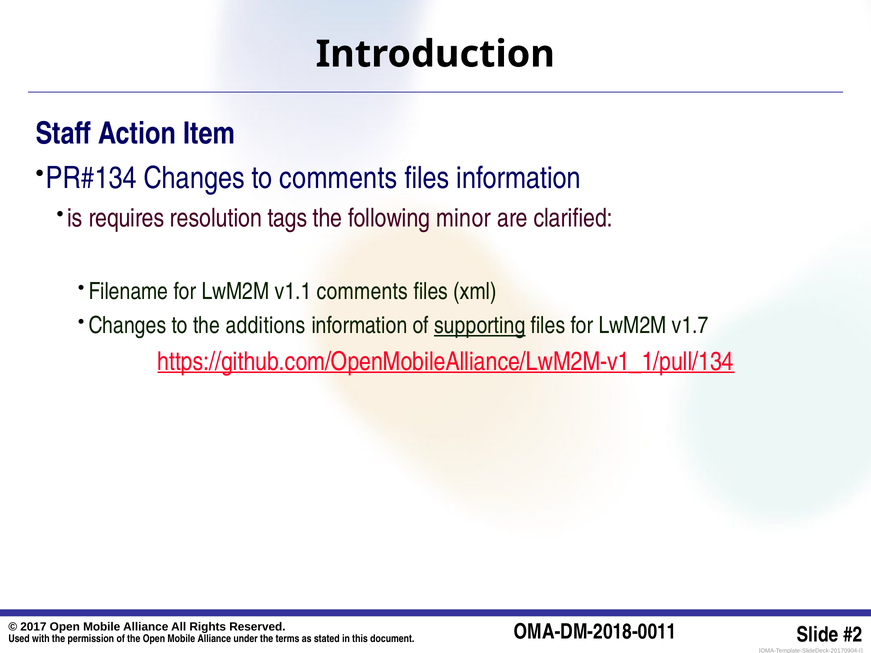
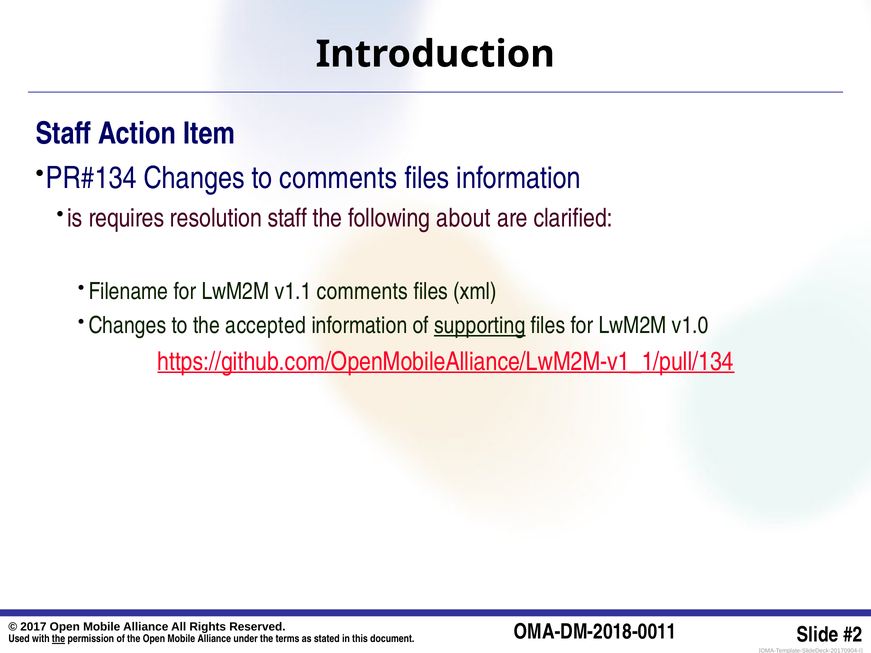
resolution tags: tags -> staff (287, 218)
minor: minor -> about (464, 218)
additions: additions -> accepted (266, 326)
v1.7: v1.7 -> v1.0 (690, 326)
the underline: none -> present (59, 639)
